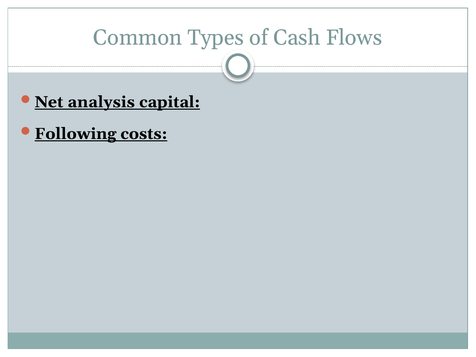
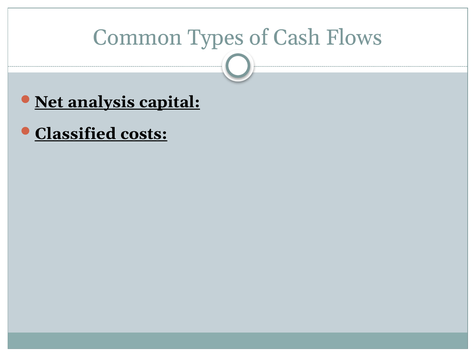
Following: Following -> Classified (75, 134)
